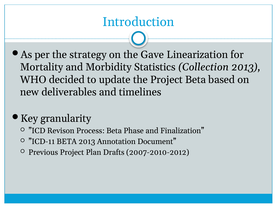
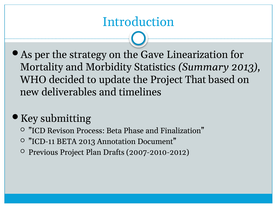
Collection: Collection -> Summary (204, 67)
Project Beta: Beta -> That (196, 80)
granularity: granularity -> submitting (66, 118)
